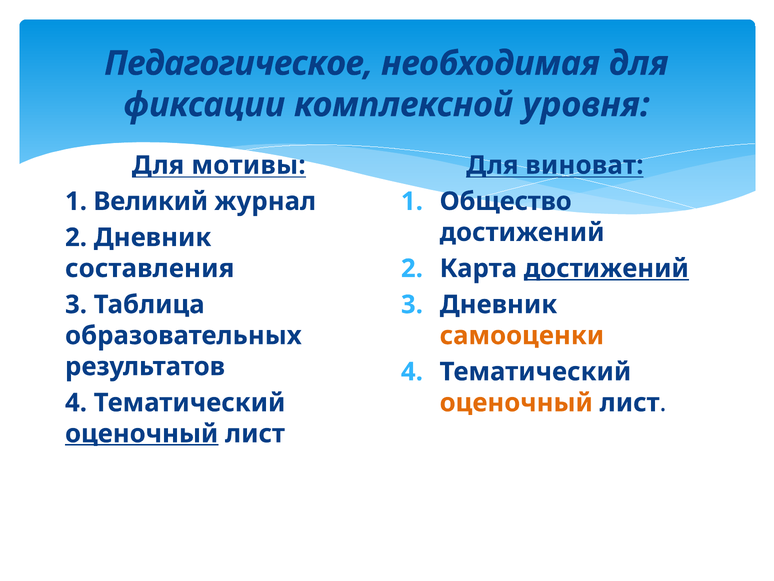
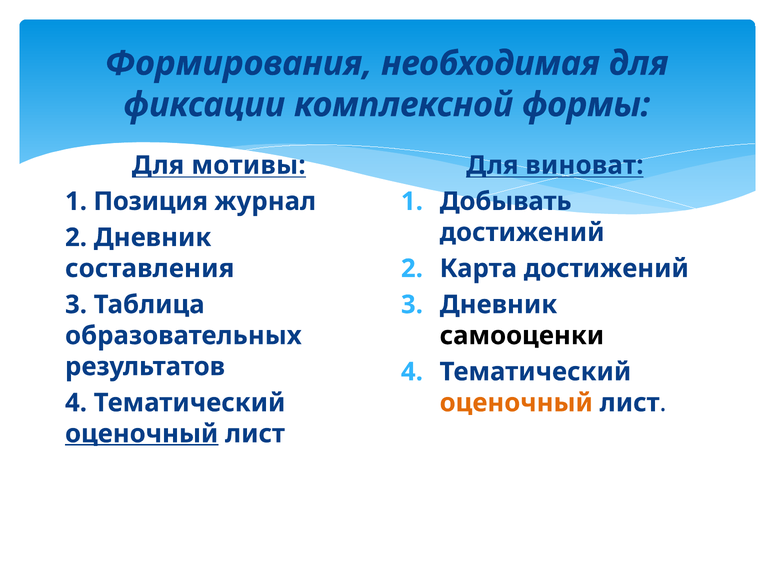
Педагогическое: Педагогическое -> Формирования (239, 63)
уровня: уровня -> формы (586, 105)
Великий: Великий -> Позиция (151, 201)
Общество: Общество -> Добывать (506, 201)
достижений underline: present -> none (606, 268)
самооценки colour: orange -> black (522, 335)
